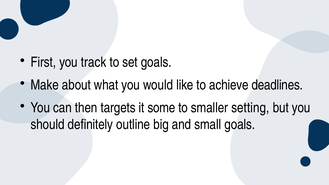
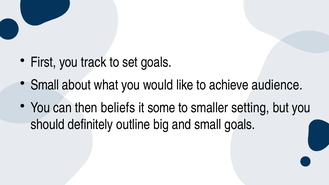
Make: Make -> Small (45, 85)
deadlines: deadlines -> audience (277, 85)
targets: targets -> beliefs (118, 108)
